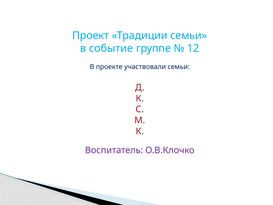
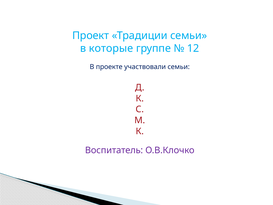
событие: событие -> которые (111, 48)
